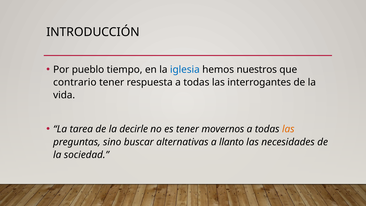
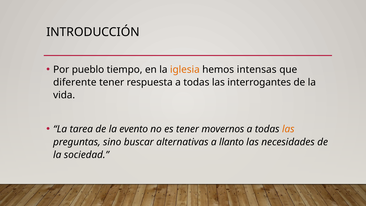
iglesia colour: blue -> orange (185, 69)
nuestros: nuestros -> intensas (257, 69)
contrario: contrario -> diferente (75, 82)
decirle: decirle -> evento (134, 129)
